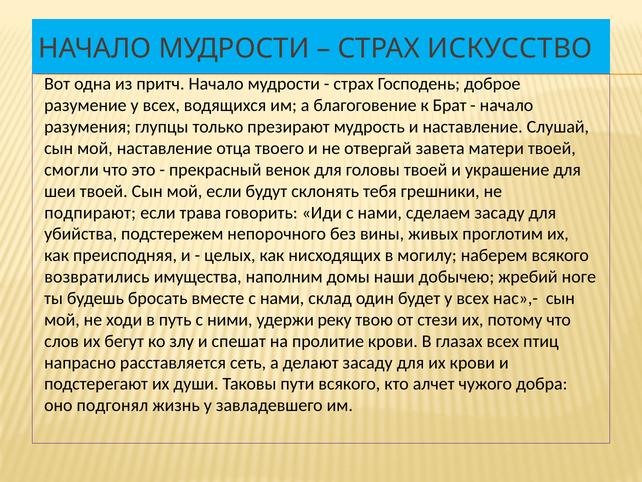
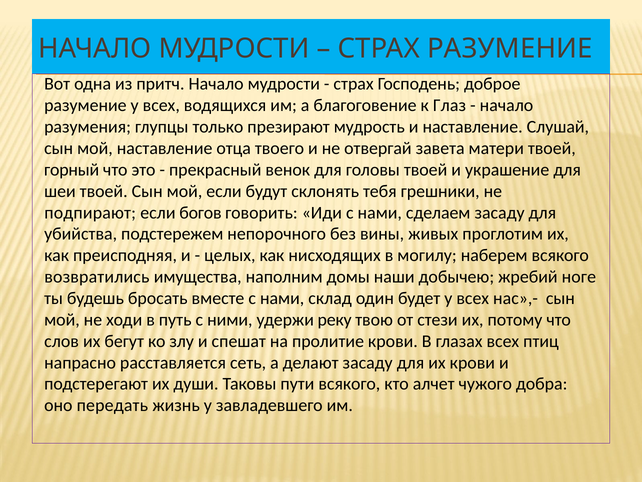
СТРАХ ИСКУССТВО: ИСКУССТВО -> РАЗУМЕНИЕ (510, 49)
Брат: Брат -> Глаз (450, 105)
смогли: смогли -> горный (72, 170)
трава: трава -> богов (200, 212)
подгонял: подгонял -> передать (112, 405)
